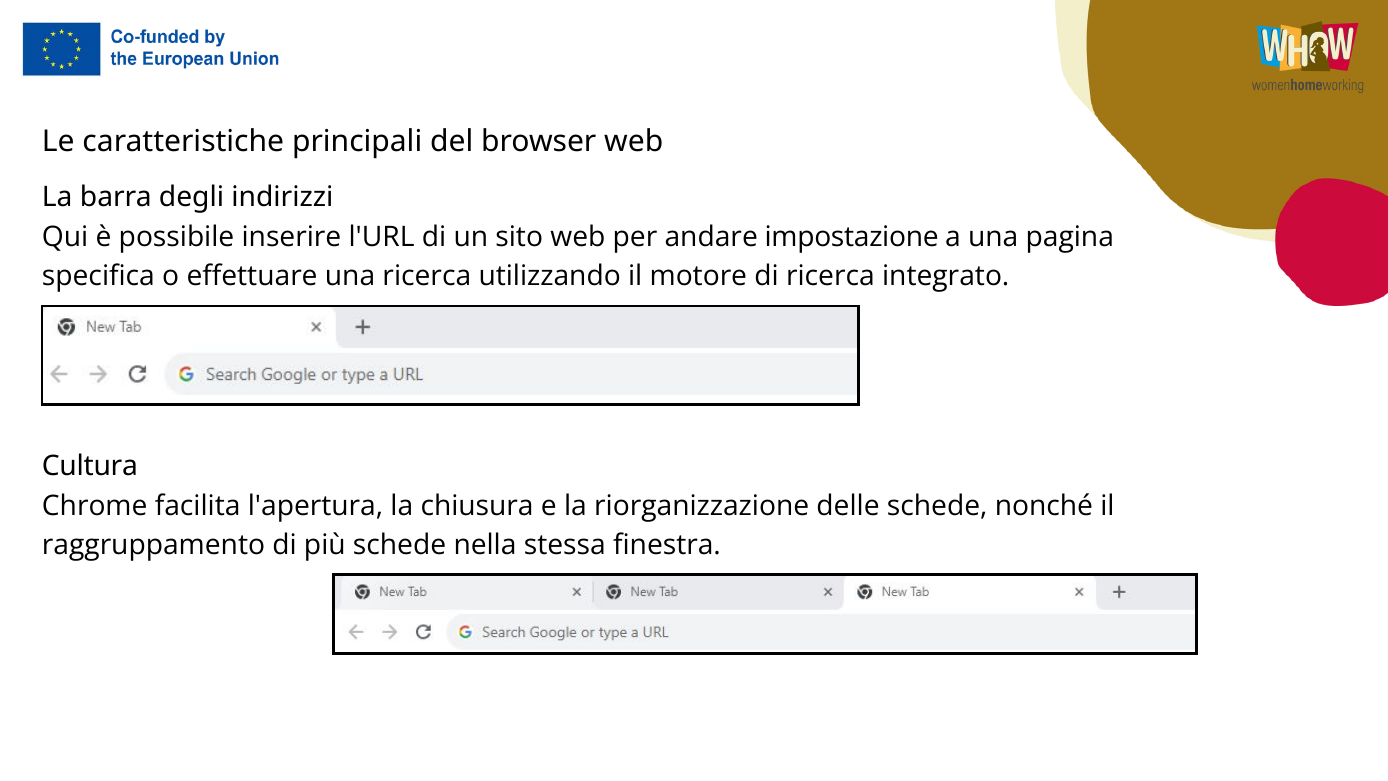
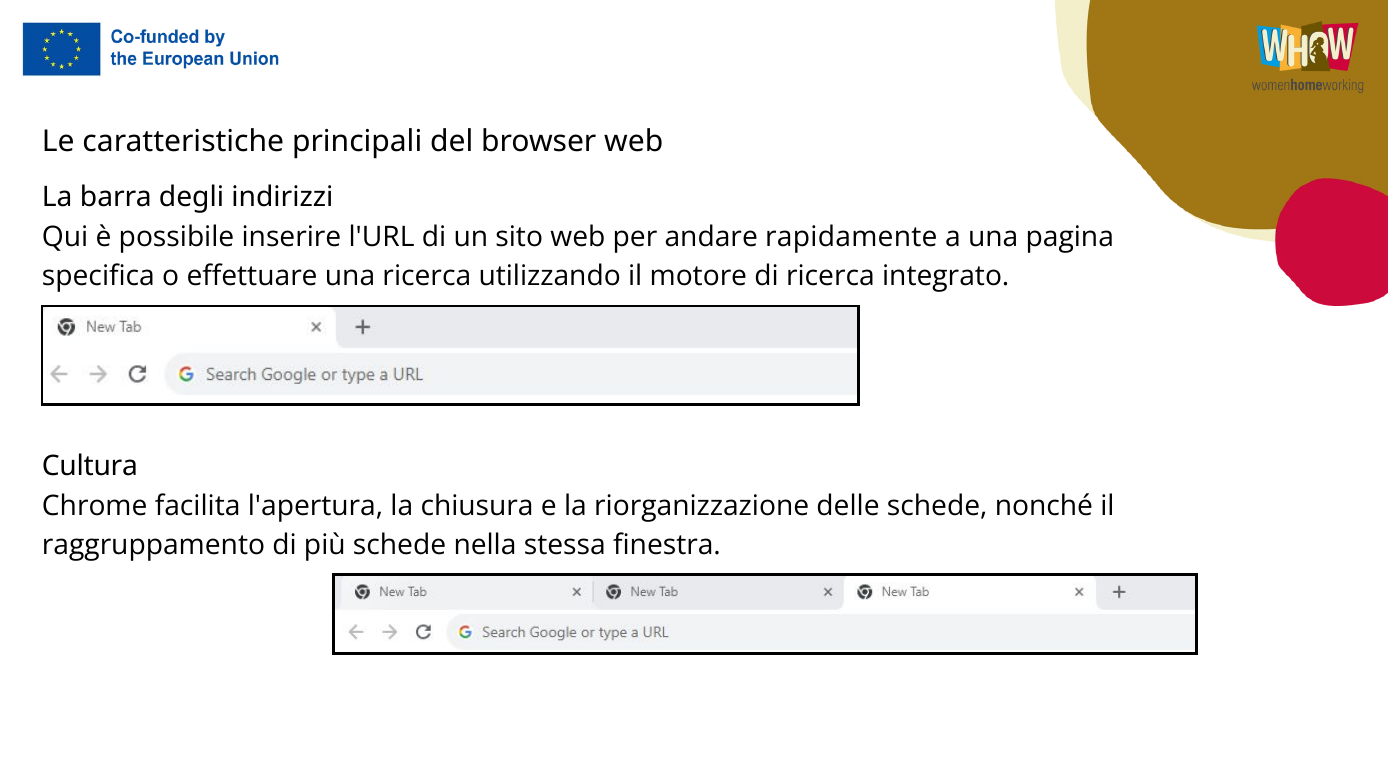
impostazione: impostazione -> rapidamente (851, 237)
